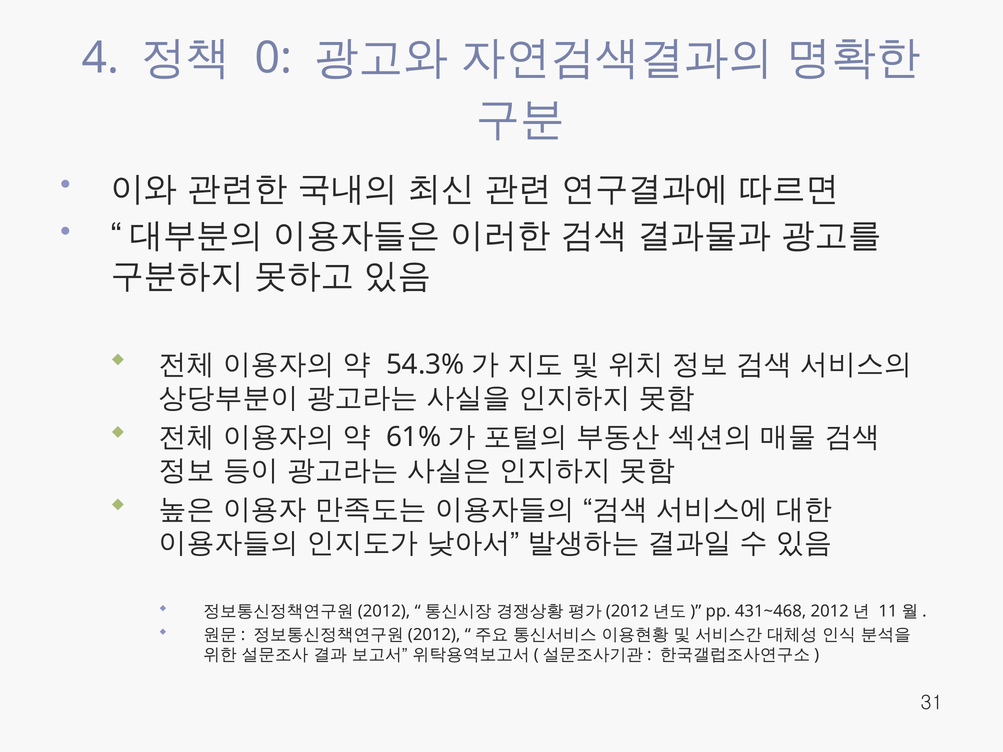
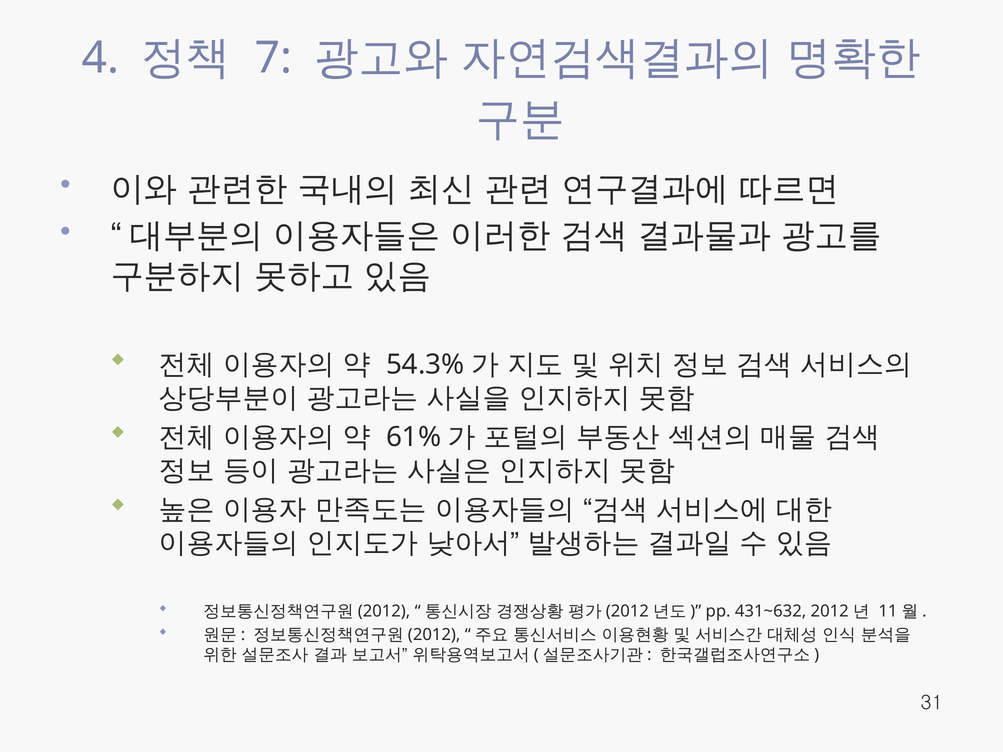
0: 0 -> 7 (273, 58)
431~468: 431~468 -> 431~632 (771, 612)
